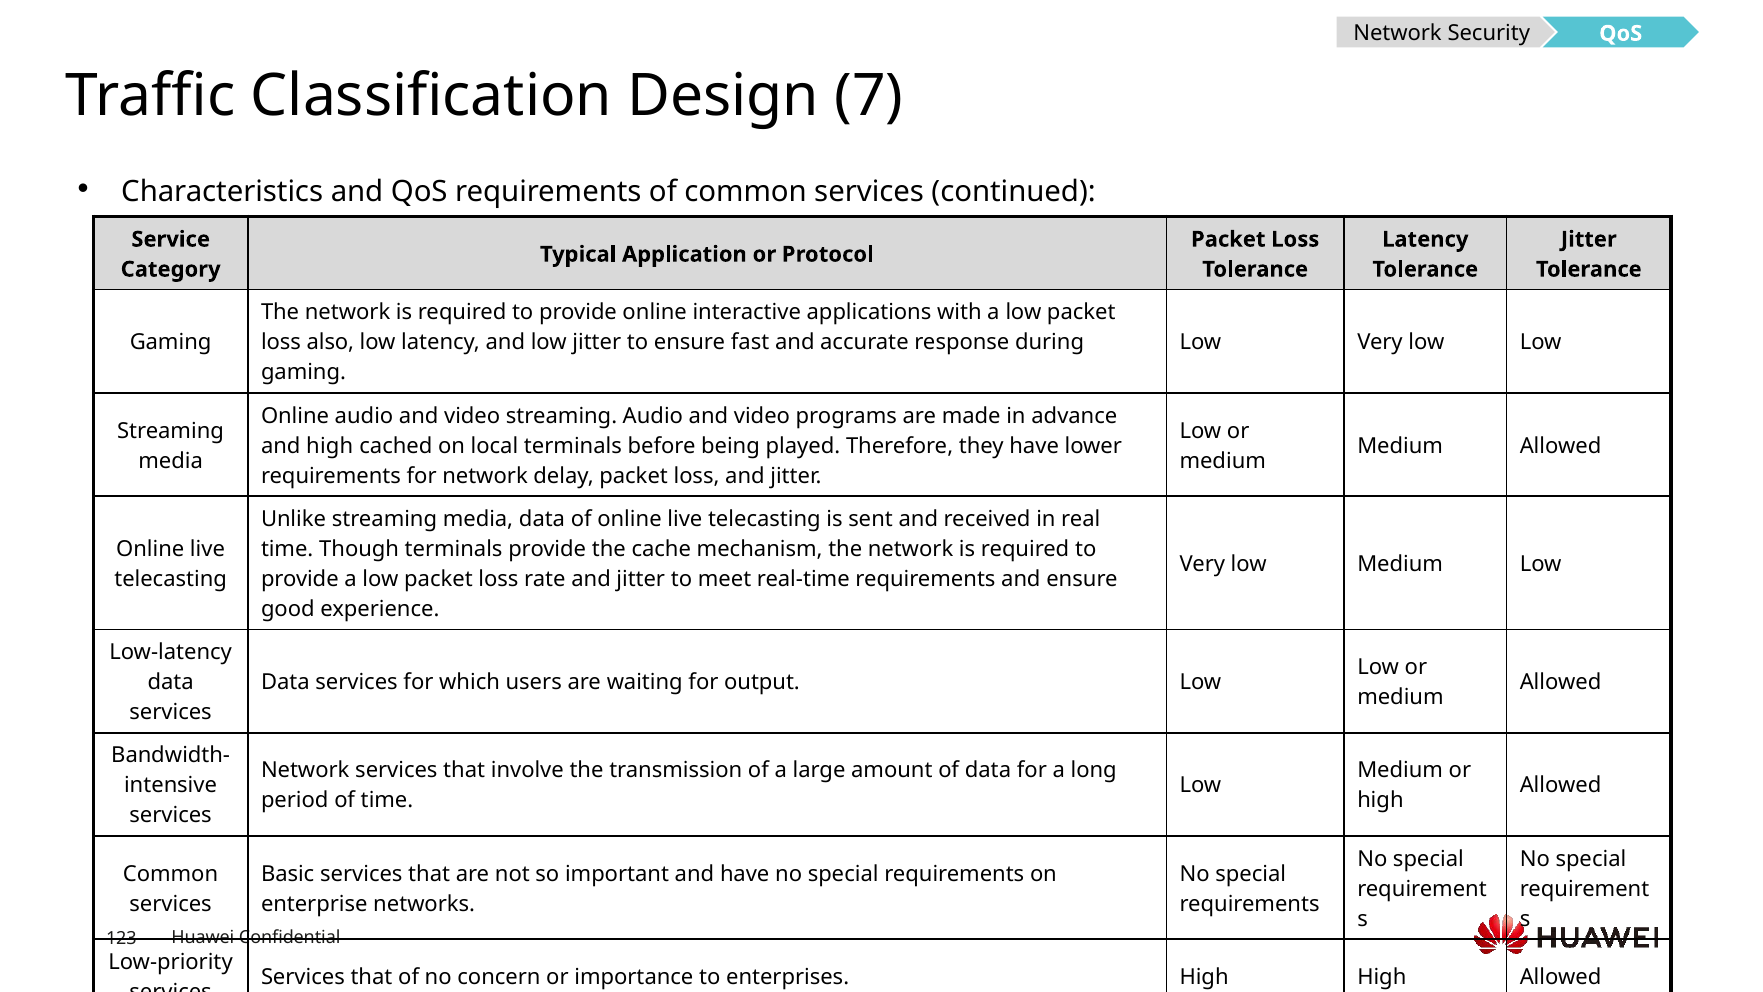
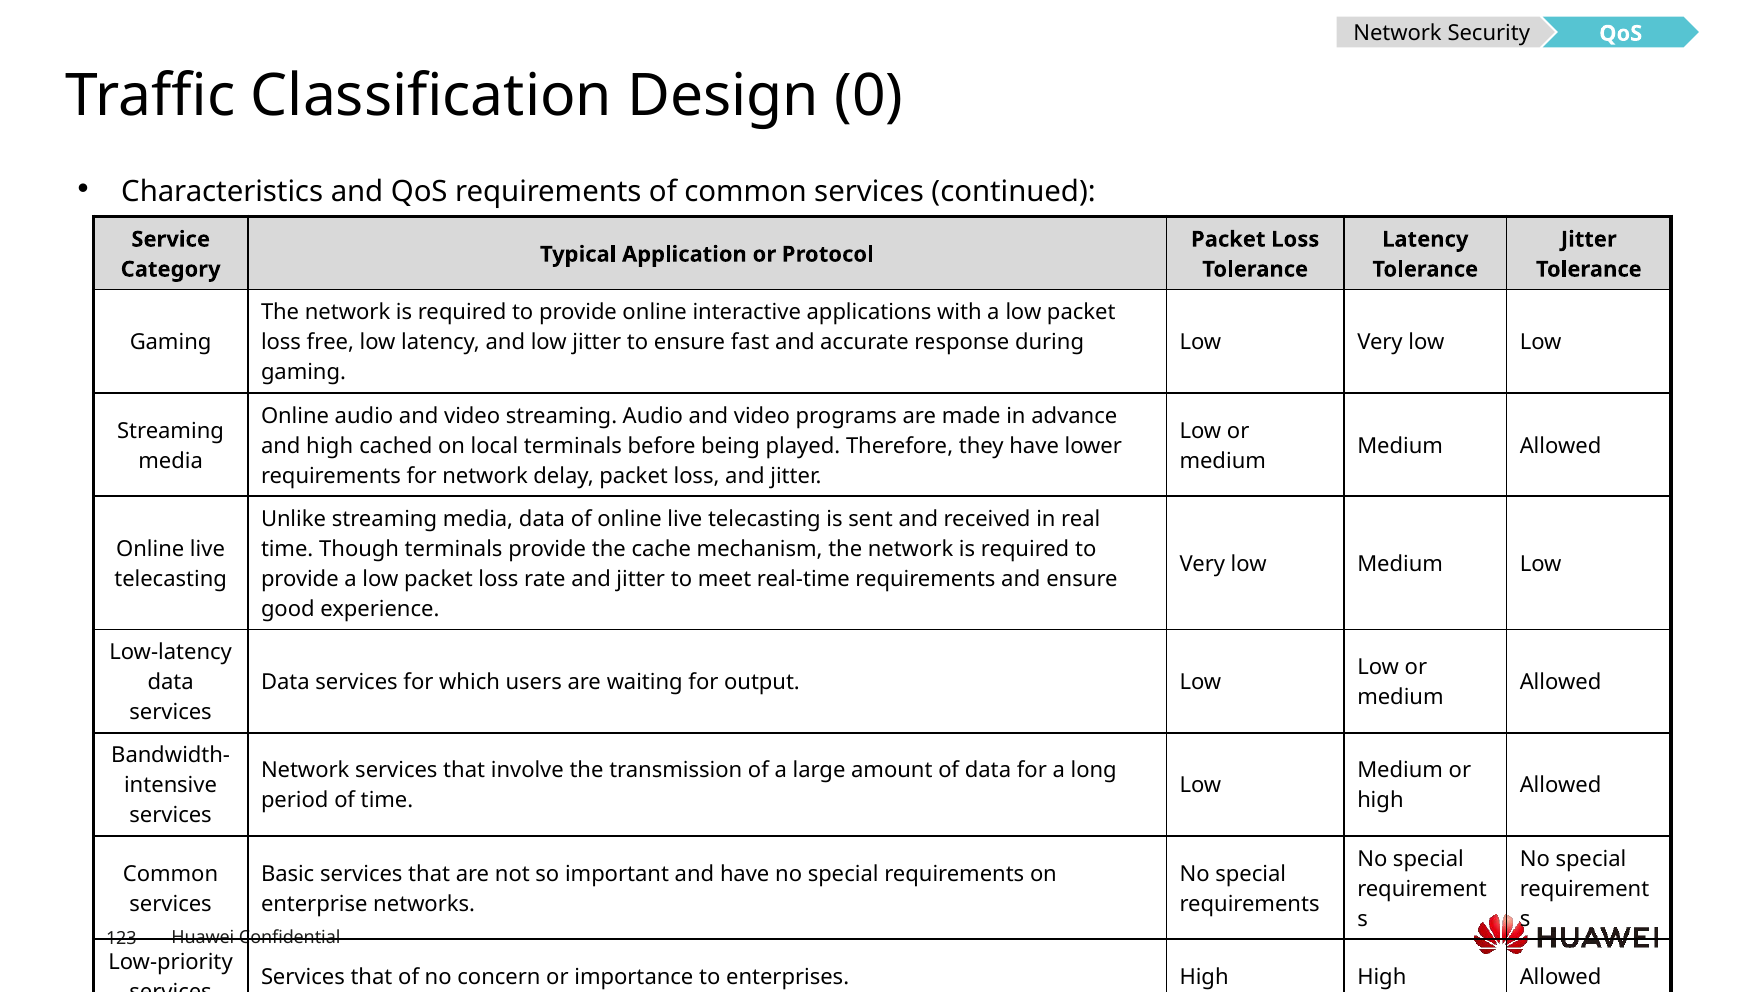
7: 7 -> 0 (869, 96)
also: also -> free (330, 343)
